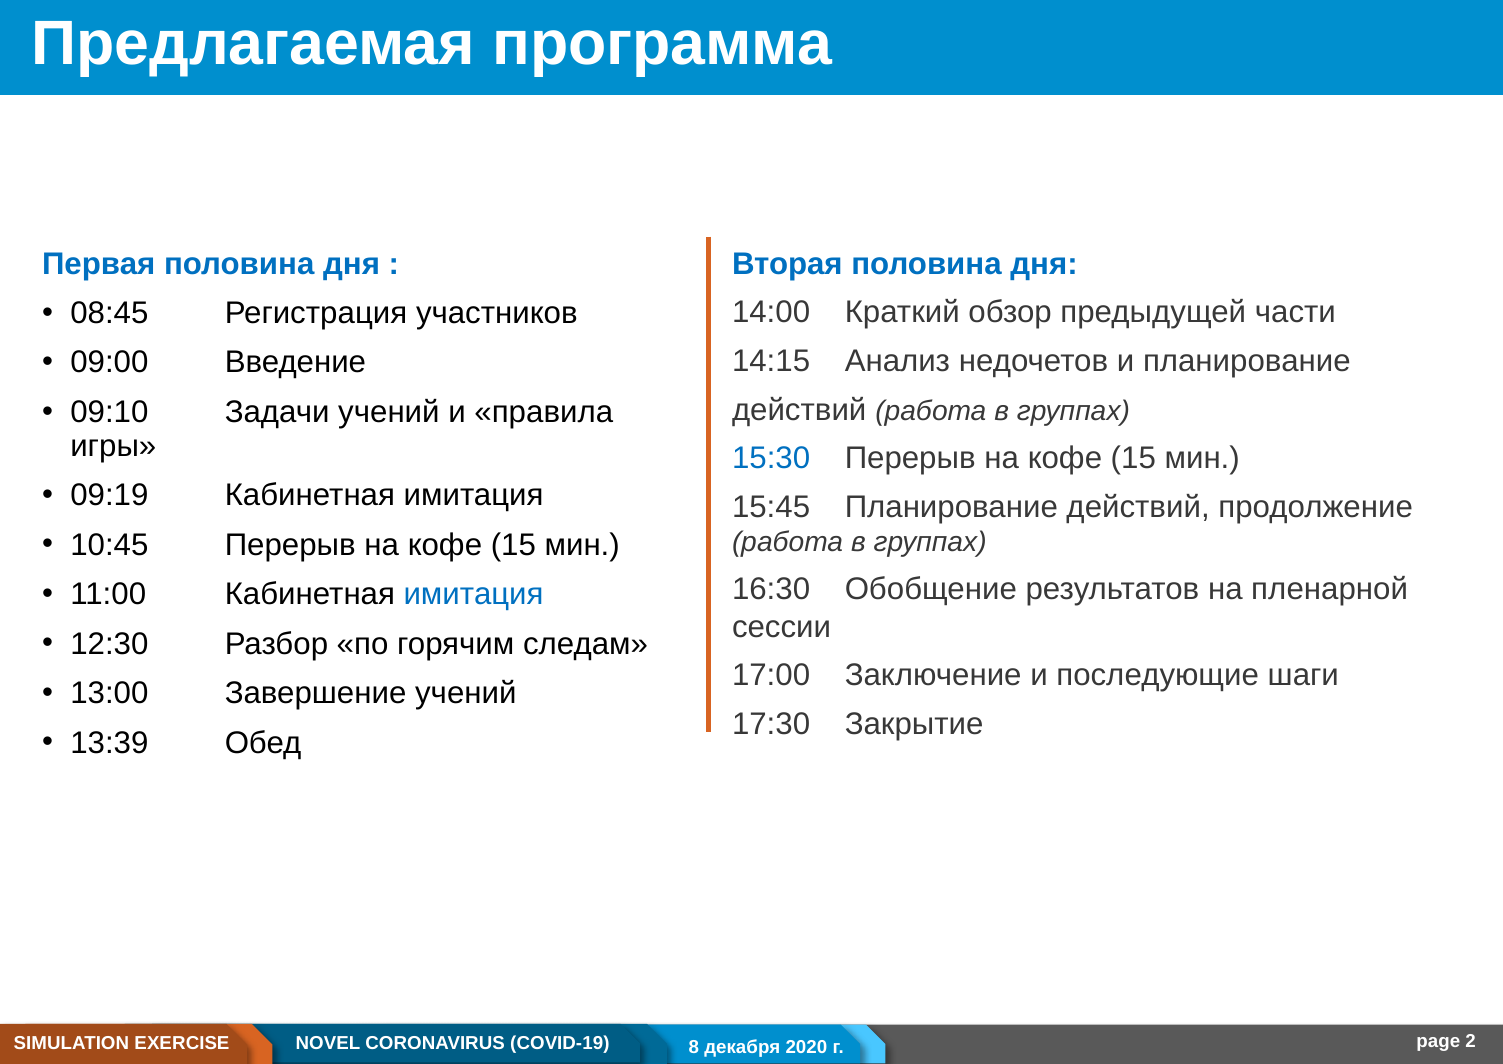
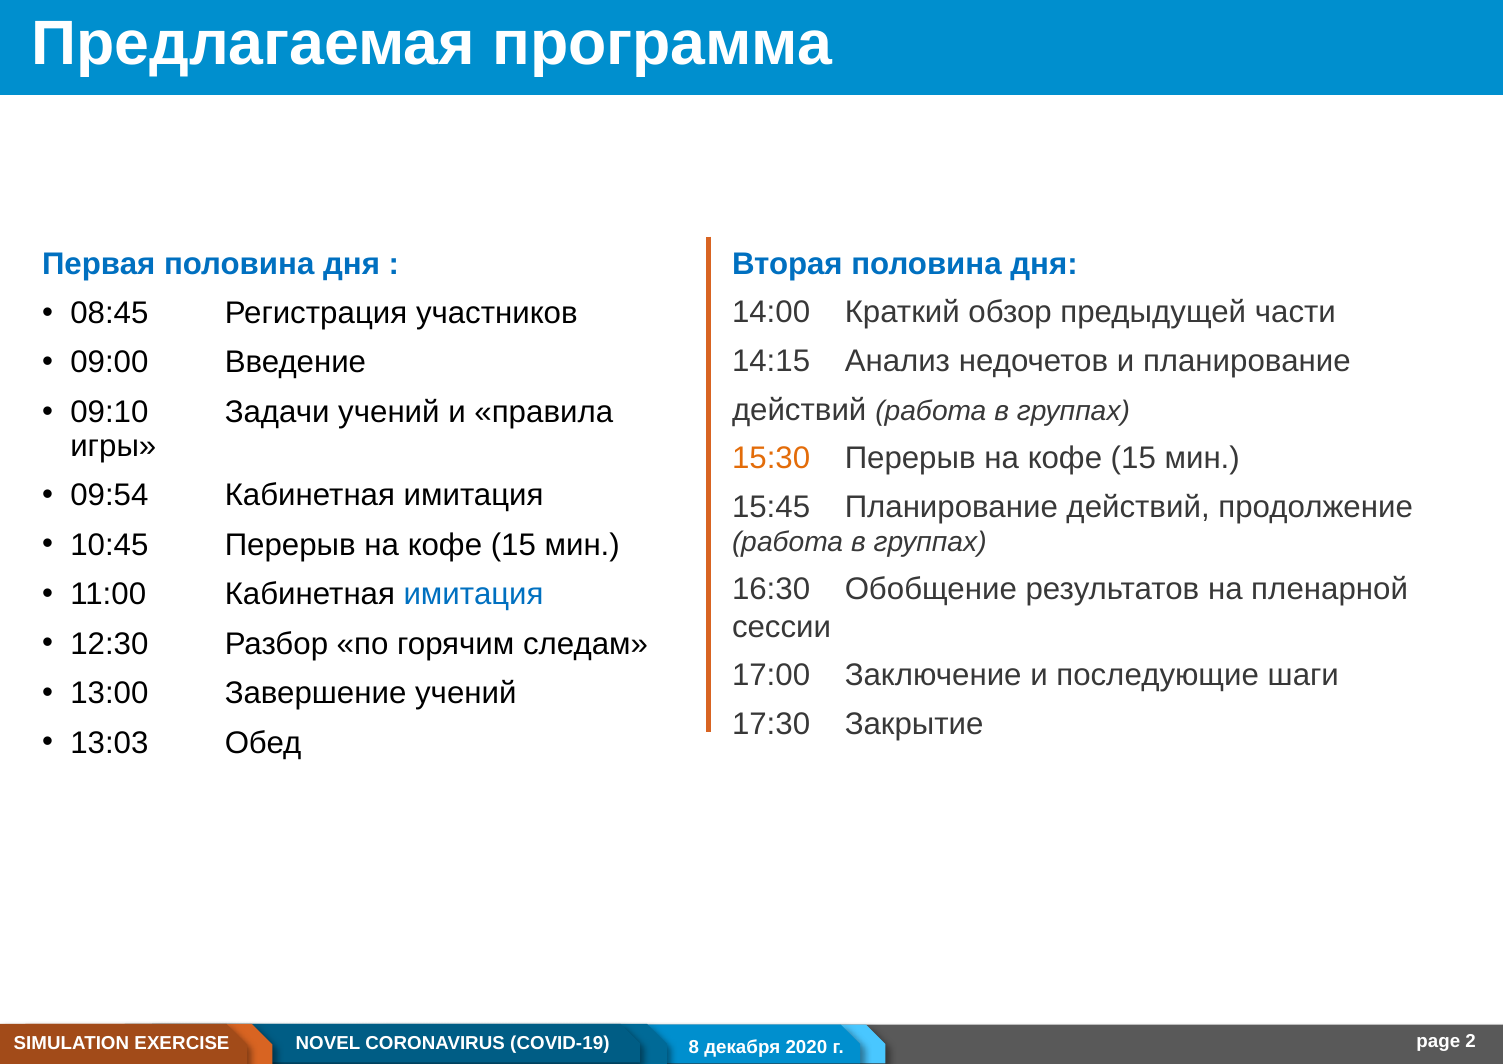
15:30 colour: blue -> orange (771, 458)
09:19: 09:19 -> 09:54 (109, 495)
13:39: 13:39 -> 13:03 (109, 743)
